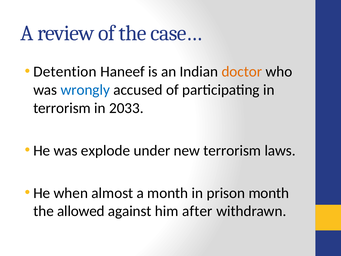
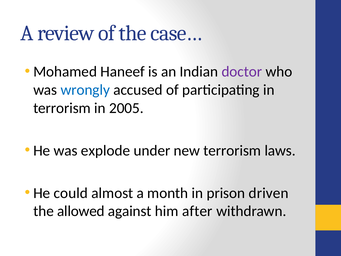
Detention: Detention -> Mohamed (65, 72)
doctor colour: orange -> purple (242, 72)
2033: 2033 -> 2005 (126, 108)
when: when -> could (71, 193)
prison month: month -> driven (269, 193)
